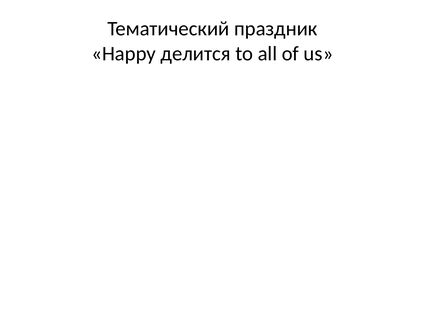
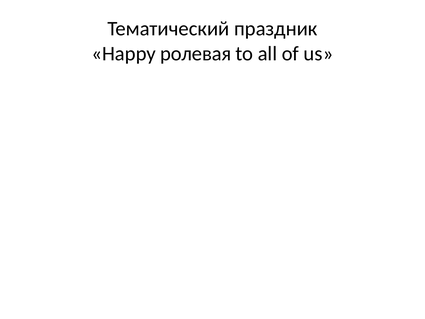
делится: делится -> ролевая (196, 54)
